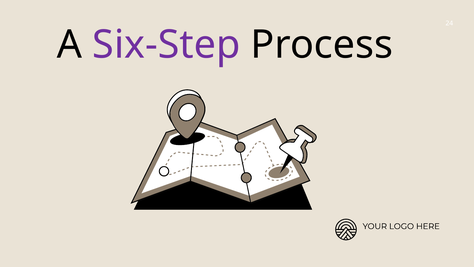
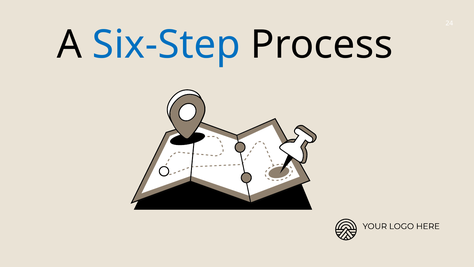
Six-Step colour: purple -> blue (166, 45)
